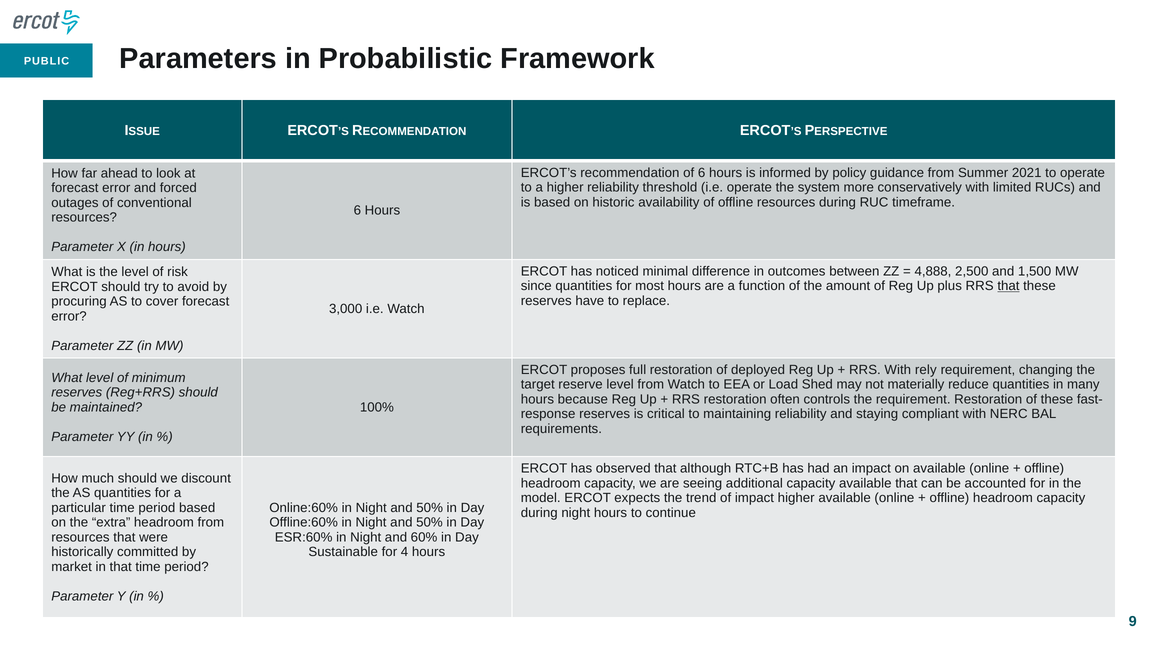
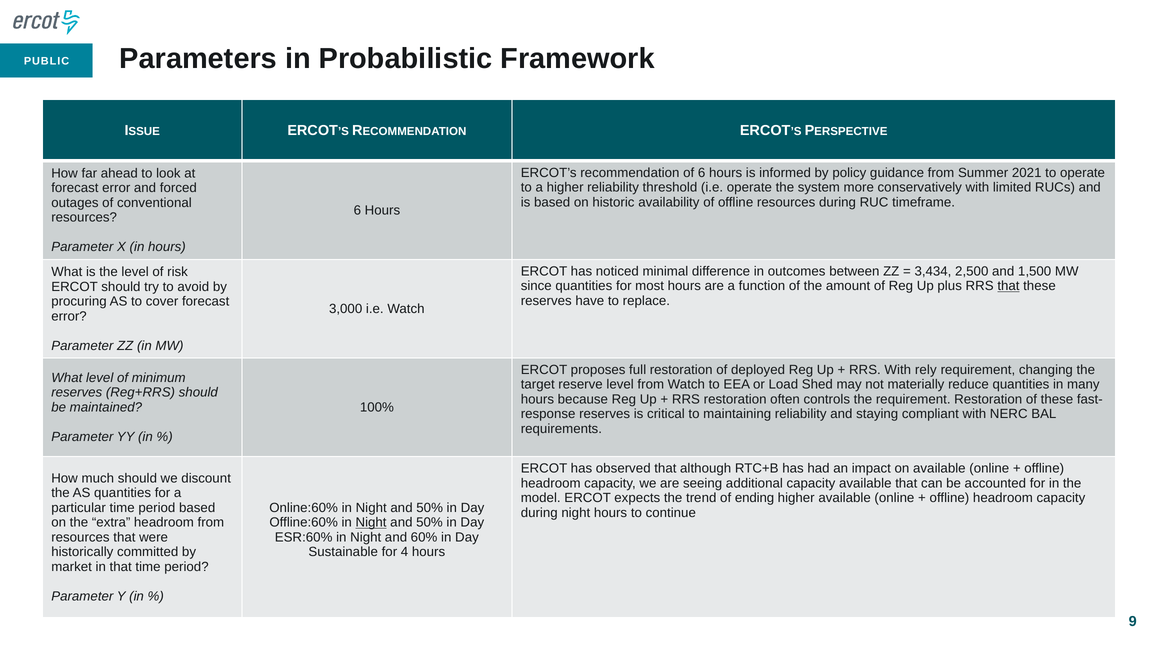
4,888: 4,888 -> 3,434 (933, 271)
of impact: impact -> ending (755, 498)
Night underline: none -> present (371, 523)
